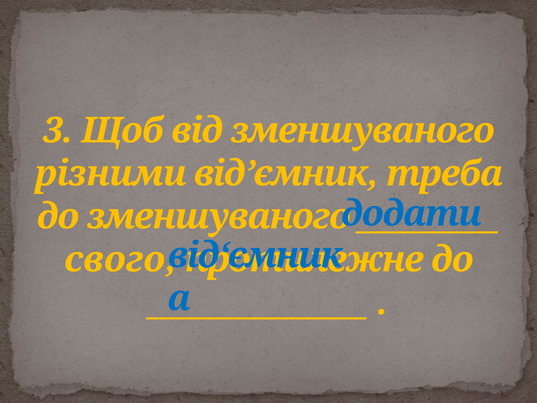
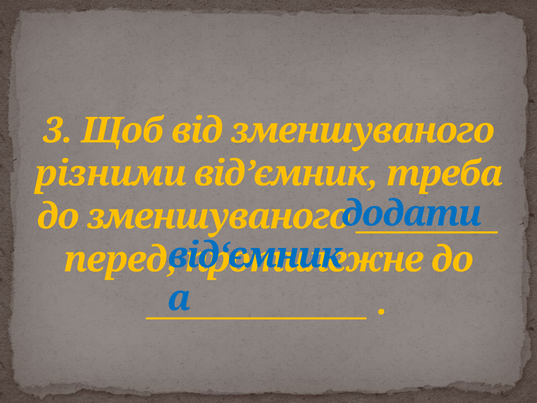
свого: свого -> перед (121, 259)
